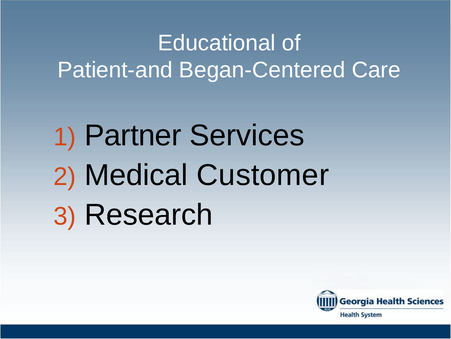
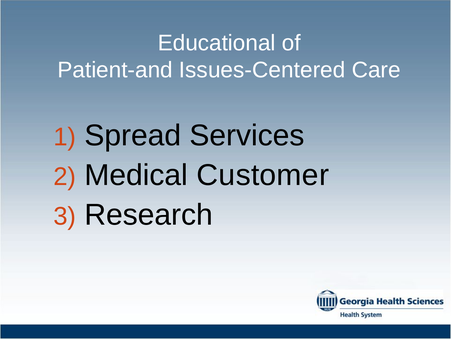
Began-Centered: Began-Centered -> Issues-Centered (262, 70)
Partner: Partner -> Spread (133, 135)
